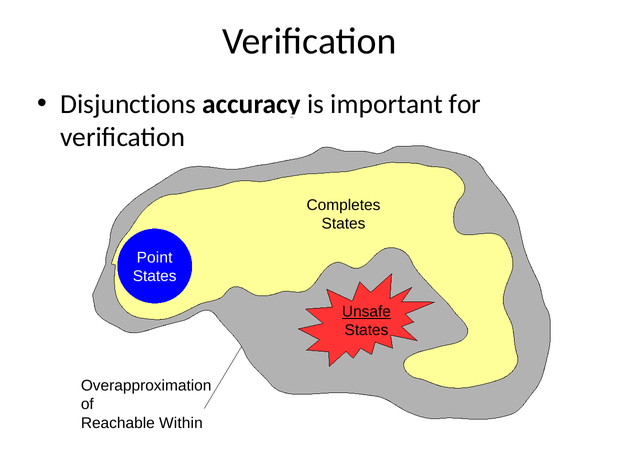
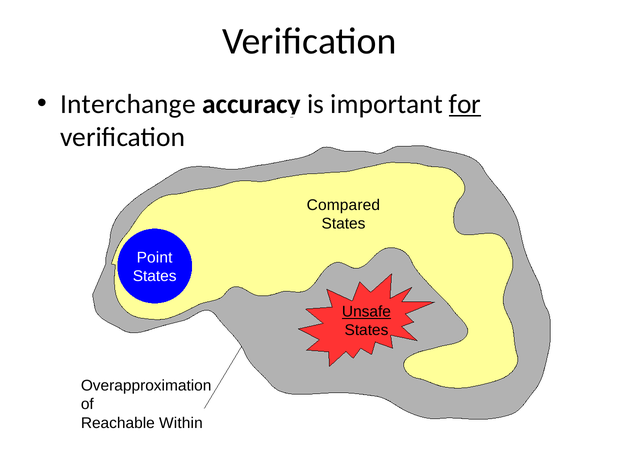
Disjunctions: Disjunctions -> Interchange (128, 104)
for underline: none -> present (465, 104)
Completes: Completes -> Compared (343, 205)
